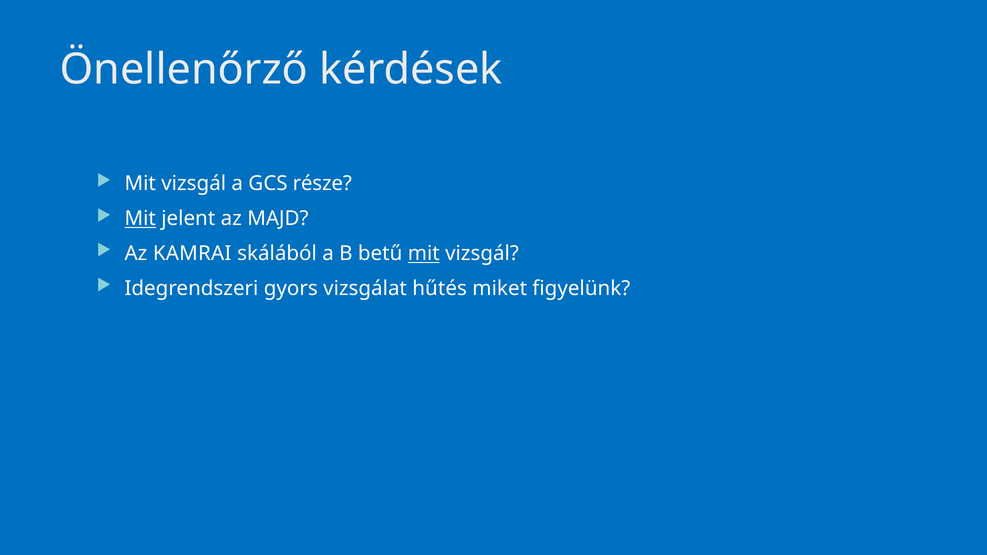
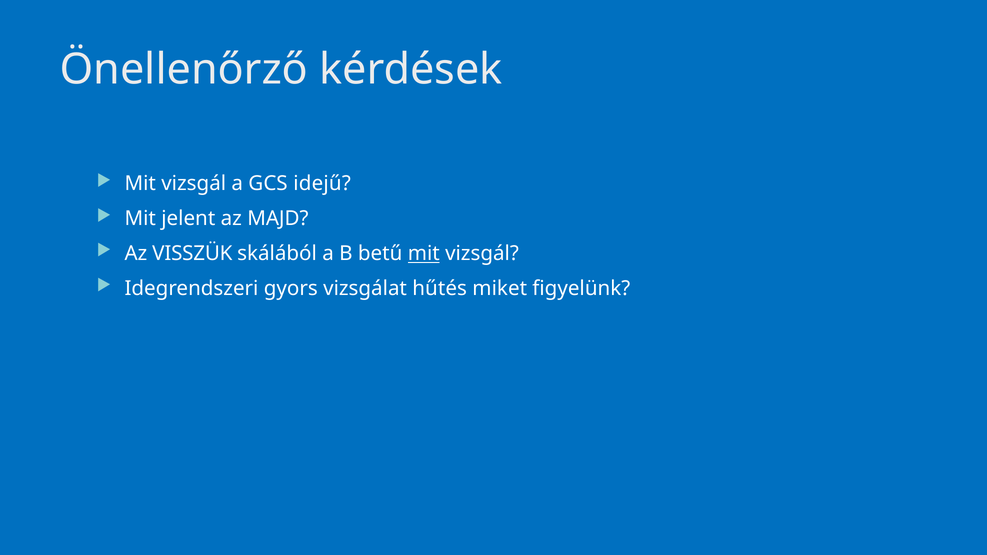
része: része -> idejű (322, 184)
Mit underline: present -> none (140, 219)
KAMRAI: KAMRAI -> VISSZÜK (192, 254)
